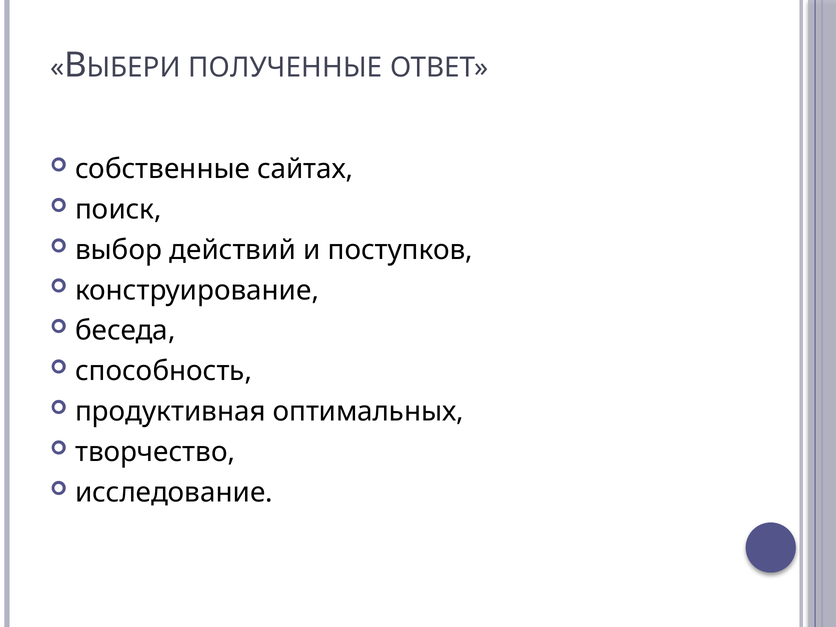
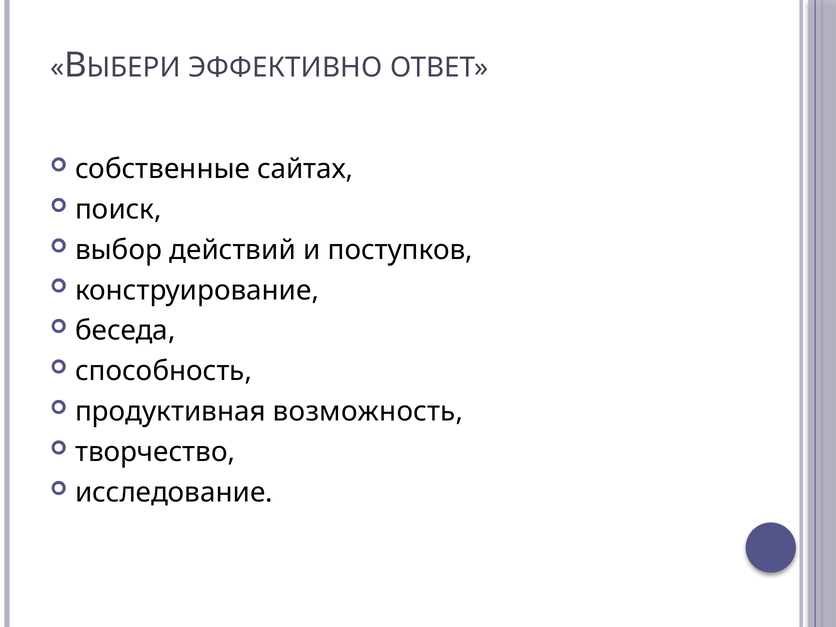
ПОЛУЧЕННЫЕ: ПОЛУЧЕННЫЕ -> ЭФФЕКТИВНО (285, 67)
оптимальных: оптимальных -> возможность (368, 412)
